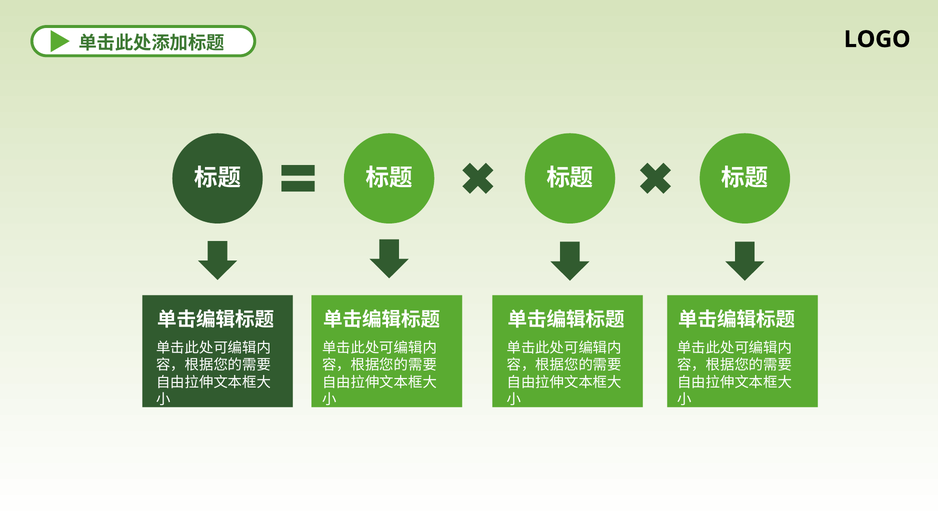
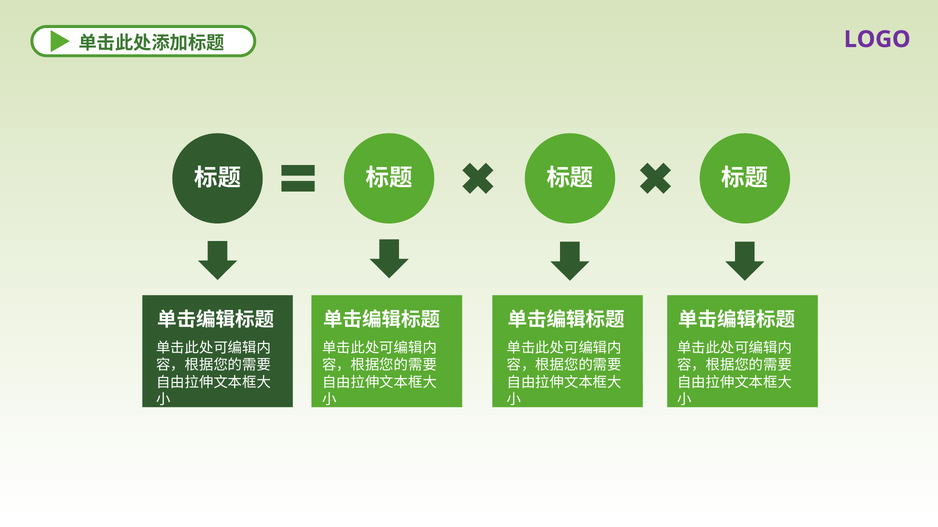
LOGO colour: black -> purple (877, 39)
